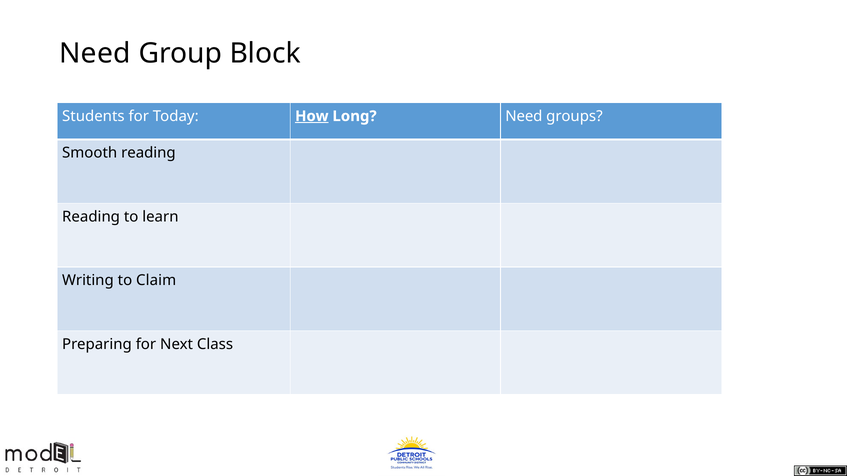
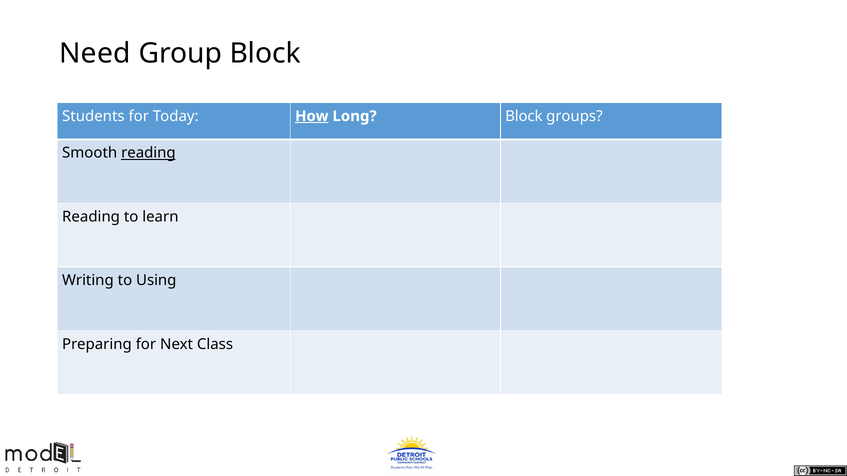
Long Need: Need -> Block (524, 116)
reading underline: none -> present (148, 153)
Claim: Claim -> Using (156, 281)
